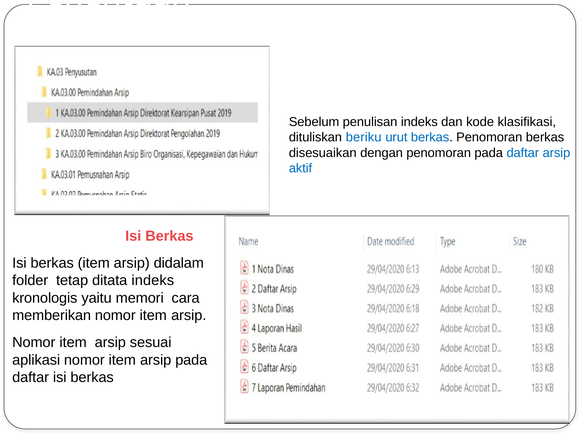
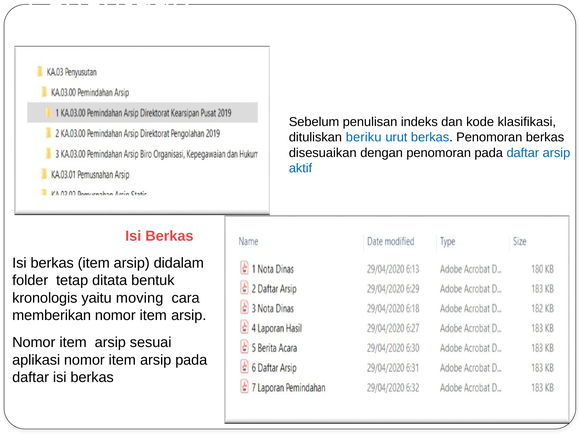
ditata indeks: indeks -> bentuk (153, 280)
memori: memori -> moving (140, 298)
